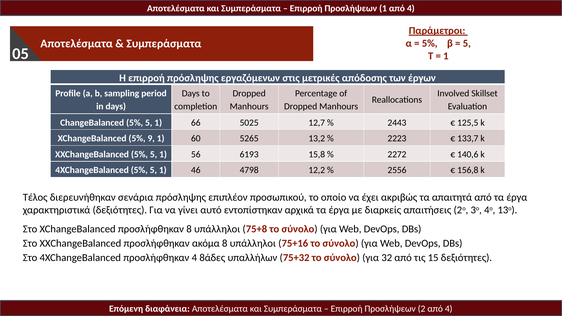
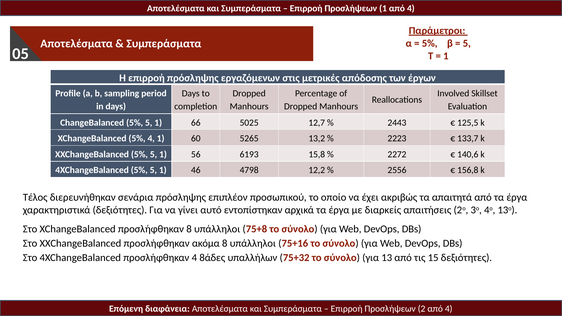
5% 9: 9 -> 4 (151, 139)
32: 32 -> 13 (387, 258)
